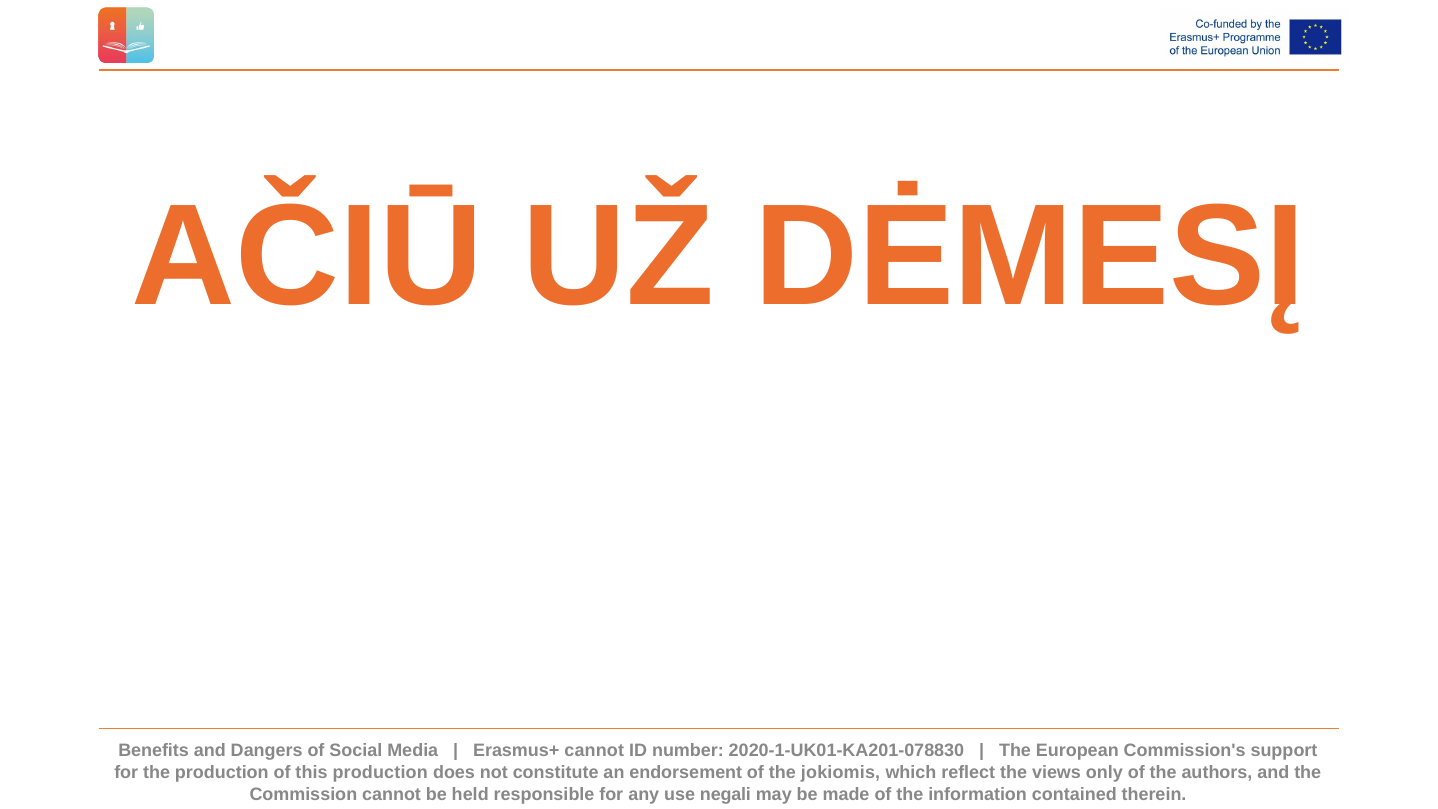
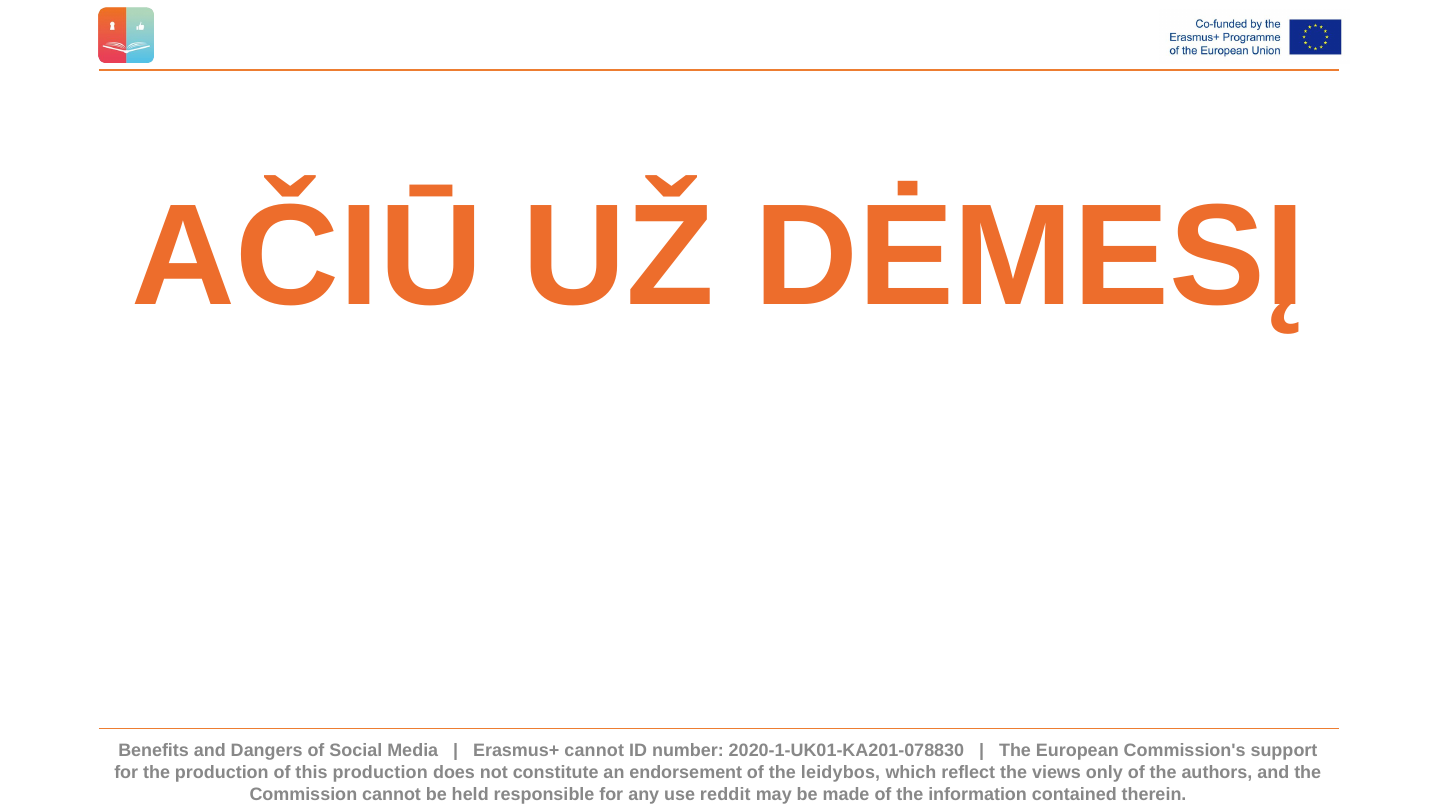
jokiomis: jokiomis -> leidybos (841, 772)
negali: negali -> reddit (725, 794)
